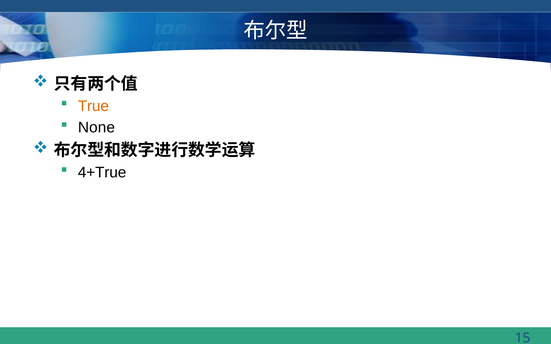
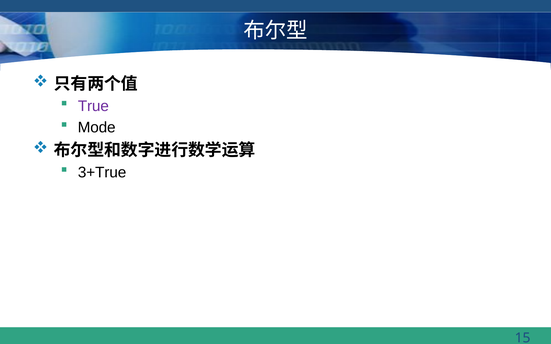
True colour: orange -> purple (93, 106)
None: None -> Mode (97, 128)
4+True: 4+True -> 3+True (102, 173)
